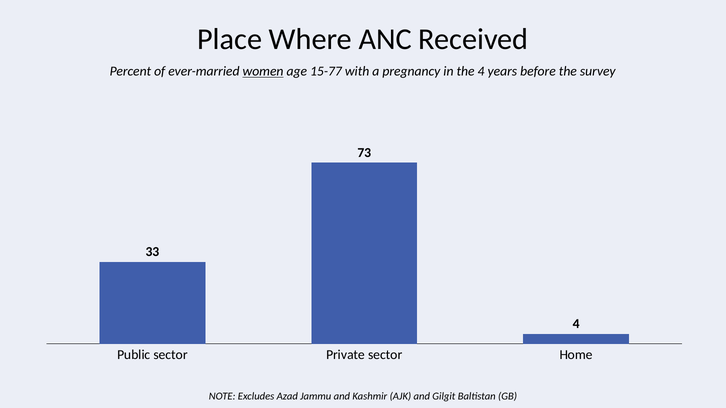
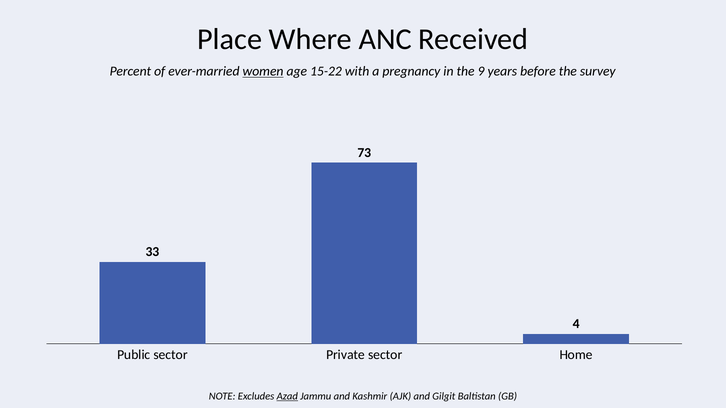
15-77: 15-77 -> 15-22 (326, 71)
the 4: 4 -> 9 (481, 71)
Azad underline: none -> present (287, 396)
